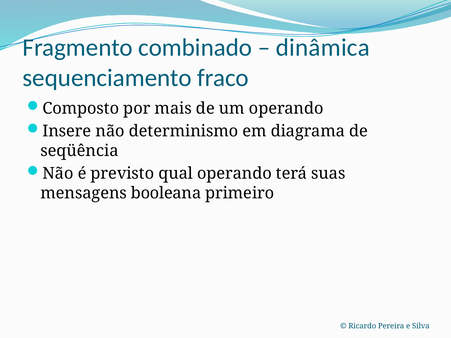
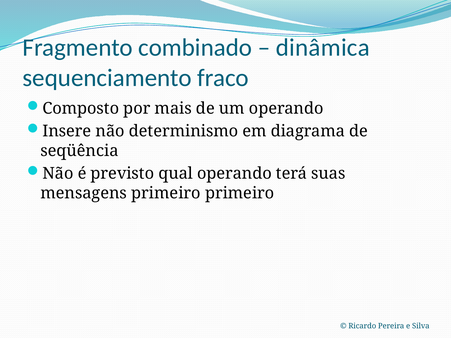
mensagens booleana: booleana -> primeiro (166, 193)
